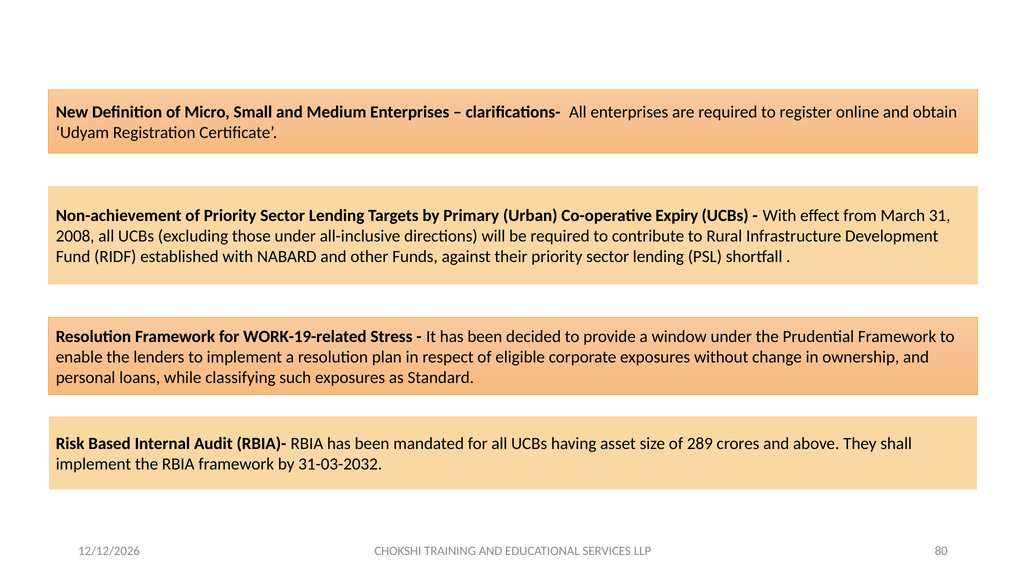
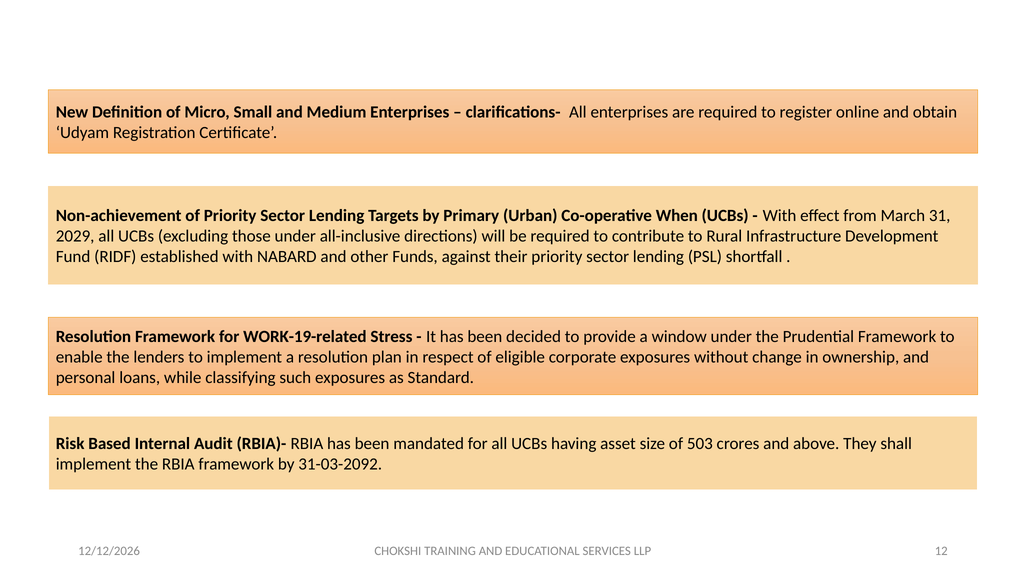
Expiry: Expiry -> When (677, 216)
2008: 2008 -> 2029 (75, 236)
289: 289 -> 503 (700, 444)
31-03-2032: 31-03-2032 -> 31-03-2092 (340, 464)
80: 80 -> 12 (941, 551)
